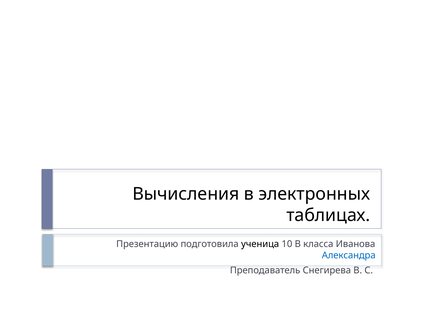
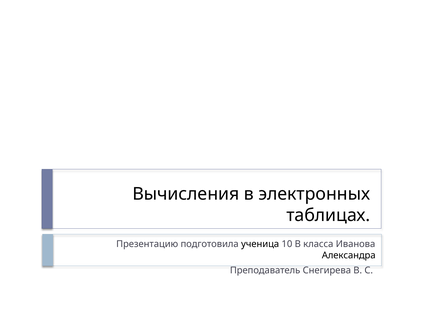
Александра colour: blue -> black (349, 255)
